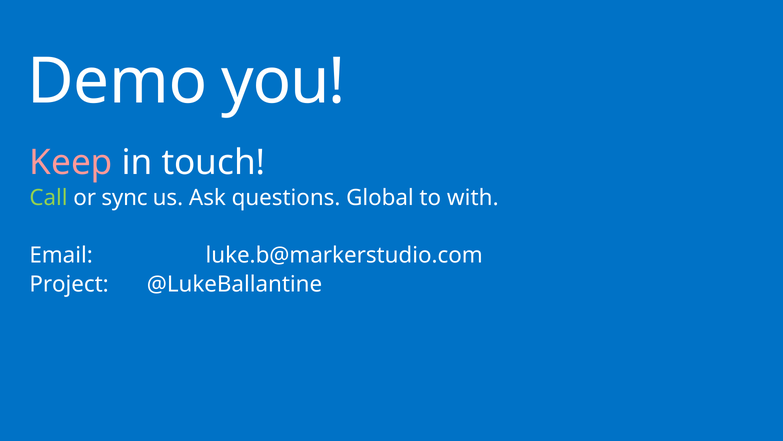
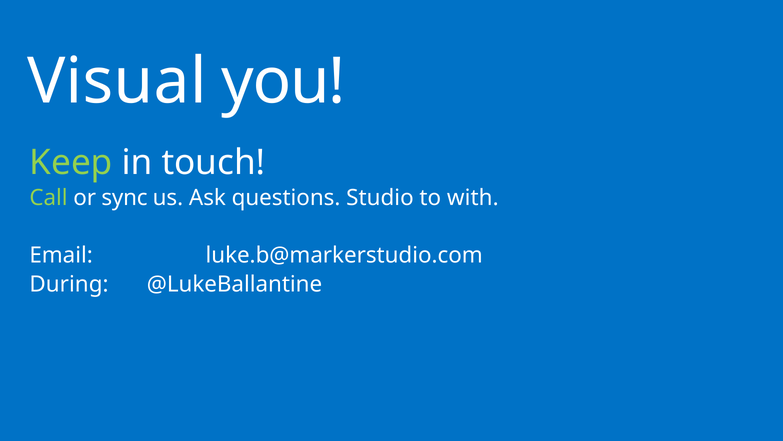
Demo: Demo -> Visual (117, 81)
Keep colour: pink -> light green (71, 162)
Global: Global -> Studio (380, 198)
Project: Project -> During (69, 284)
